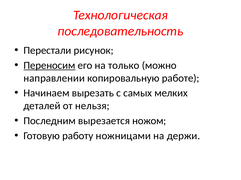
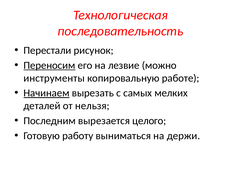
только: только -> лезвие (124, 66)
направлении: направлении -> инструменты (54, 78)
Начинаем underline: none -> present (46, 93)
ножом: ножом -> целого (149, 121)
ножницами: ножницами -> выниматься (123, 136)
